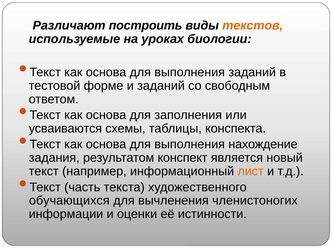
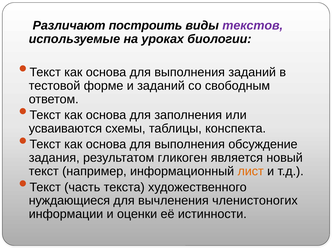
текстов colour: orange -> purple (253, 26)
нахождение: нахождение -> обсуждение (263, 144)
конспект: конспект -> гликоген (183, 158)
обучающихся: обучающихся -> нуждающиеся (69, 201)
